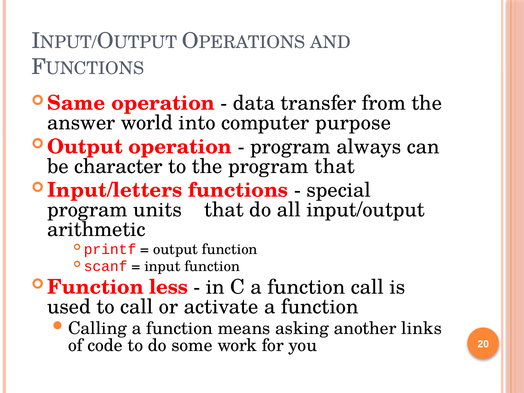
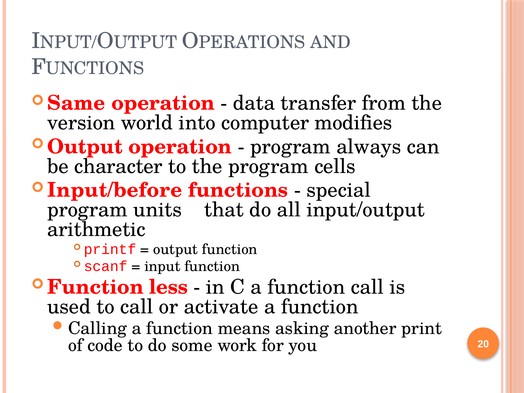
answer: answer -> version (81, 123)
purpose: purpose -> modifies (353, 123)
program that: that -> cells (335, 166)
Input/letters: Input/letters -> Input/before (115, 190)
links: links -> print (422, 329)
